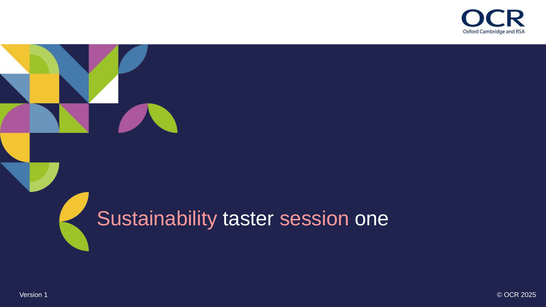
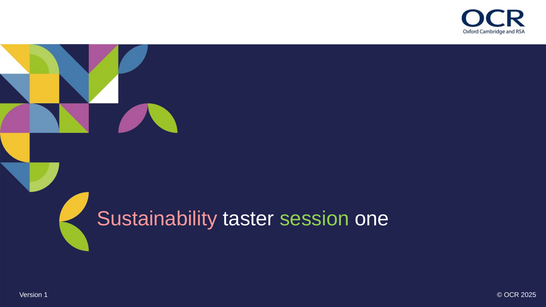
session colour: pink -> light green (314, 219)
